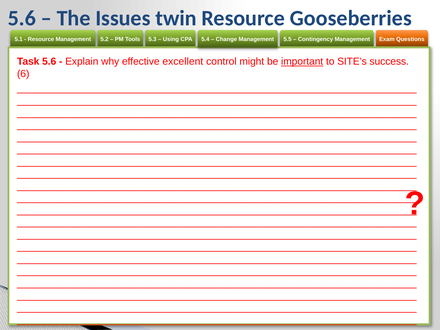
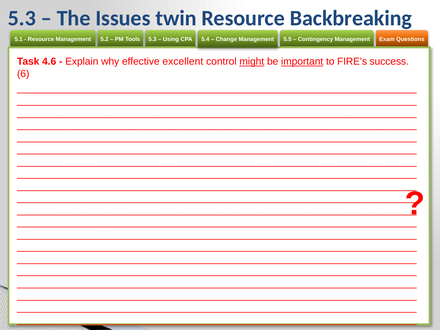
5.6: 5.6 -> 5.3 (22, 18)
Gooseberries: Gooseberries -> Backbreaking (351, 18)
Task 5.6: 5.6 -> 4.6 (49, 62)
might underline: none -> present (252, 62)
SITE’s: SITE’s -> FIRE’s (352, 62)
